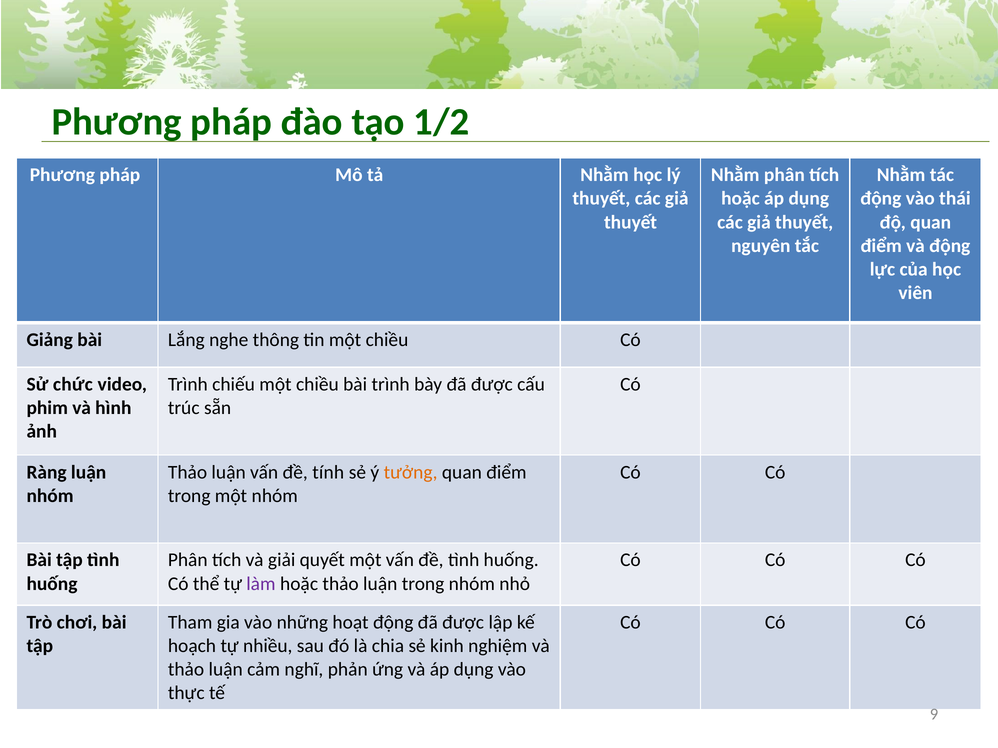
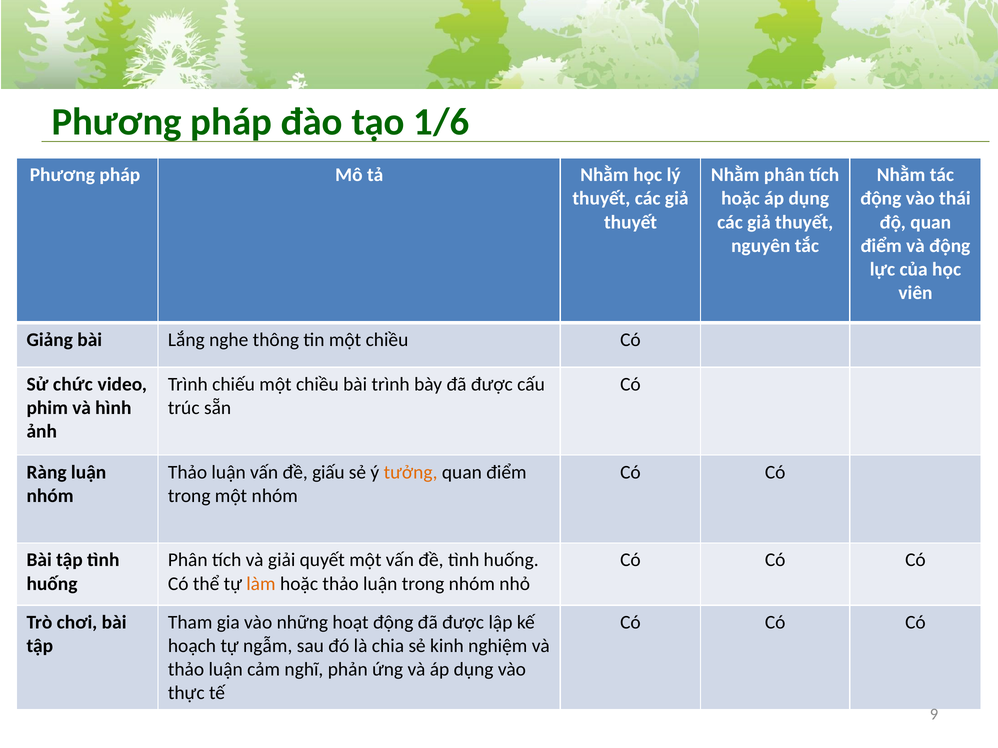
1/2: 1/2 -> 1/6 (441, 122)
tính: tính -> giấu (328, 472)
làm colour: purple -> orange (261, 584)
nhiều: nhiều -> ngẫm (268, 646)
